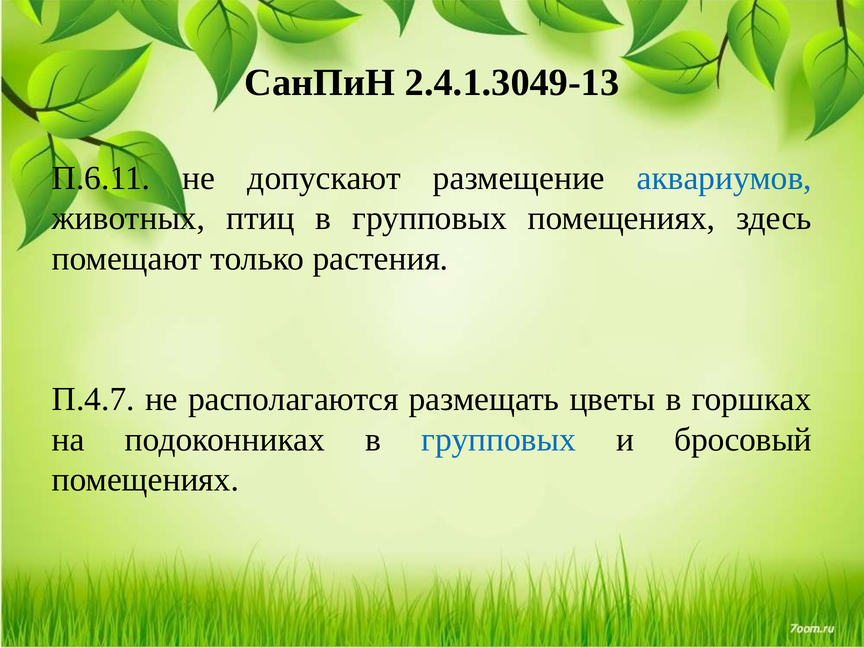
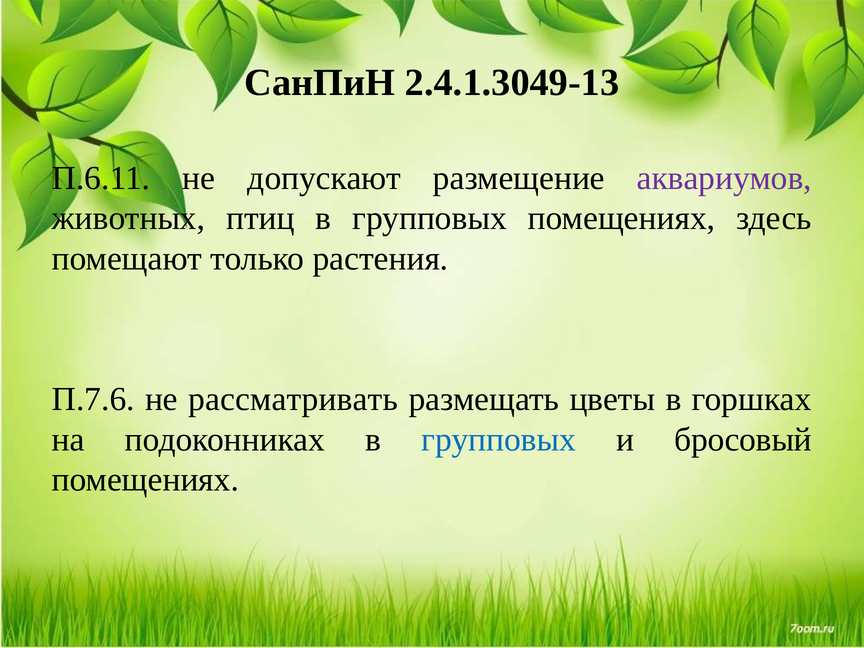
аквариумов colour: blue -> purple (724, 178)
П.4.7: П.4.7 -> П.7.6 (93, 399)
располагаются: располагаются -> рассматривать (293, 399)
